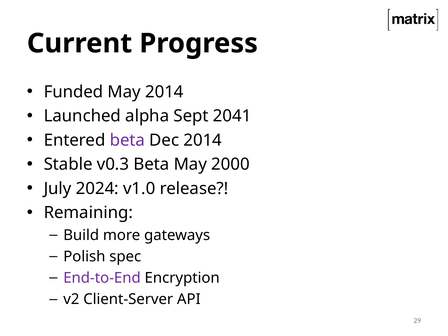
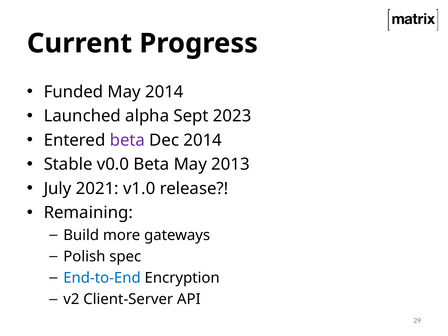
2041: 2041 -> 2023 (232, 116)
v0.3: v0.3 -> v0.0 (113, 164)
2000: 2000 -> 2013 (231, 164)
2024: 2024 -> 2021 (97, 189)
End-to-End colour: purple -> blue (102, 278)
